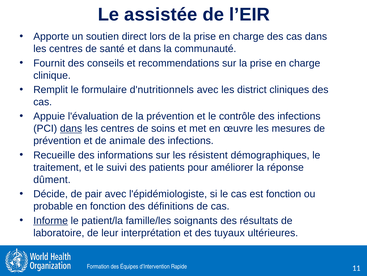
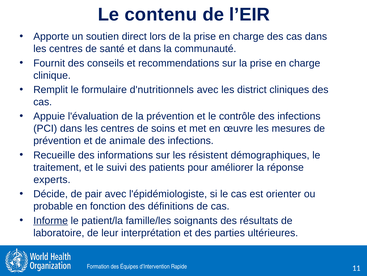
assistée: assistée -> contenu (161, 14)
dans underline: present -> none (71, 128)
dûment: dûment -> experts (52, 179)
est fonction: fonction -> orienter (284, 194)
tuyaux: tuyaux -> parties (230, 232)
